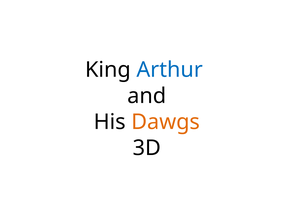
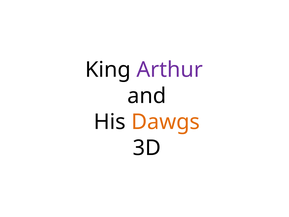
Arthur colour: blue -> purple (170, 70)
